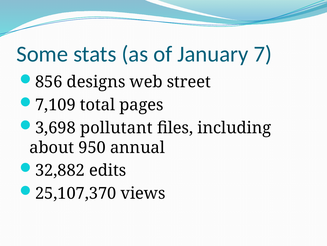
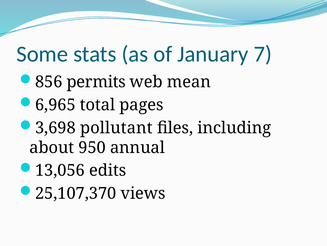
designs: designs -> permits (96, 82)
street: street -> mean (189, 82)
7,109: 7,109 -> 6,965 (55, 105)
32,882: 32,882 -> 13,056 (60, 170)
